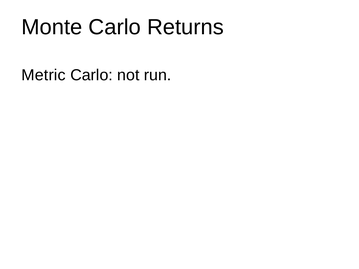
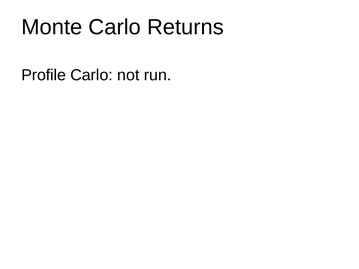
Metric: Metric -> Profile (44, 75)
